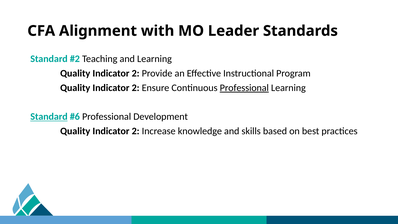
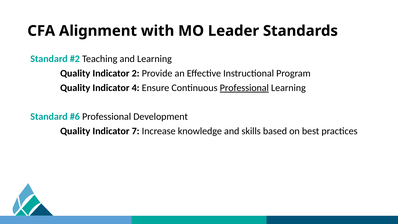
2: 2 -> 4 (136, 88)
Standard underline: present -> none (49, 117)
2: 2 -> 7 (136, 131)
